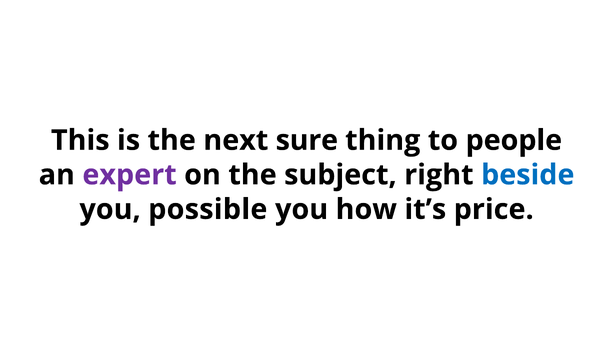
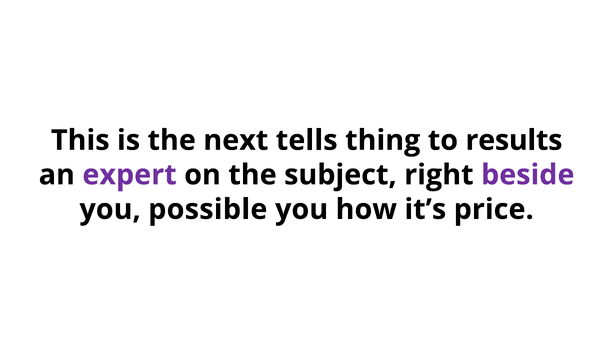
sure: sure -> tells (307, 140)
people: people -> results (514, 140)
beside colour: blue -> purple (528, 175)
